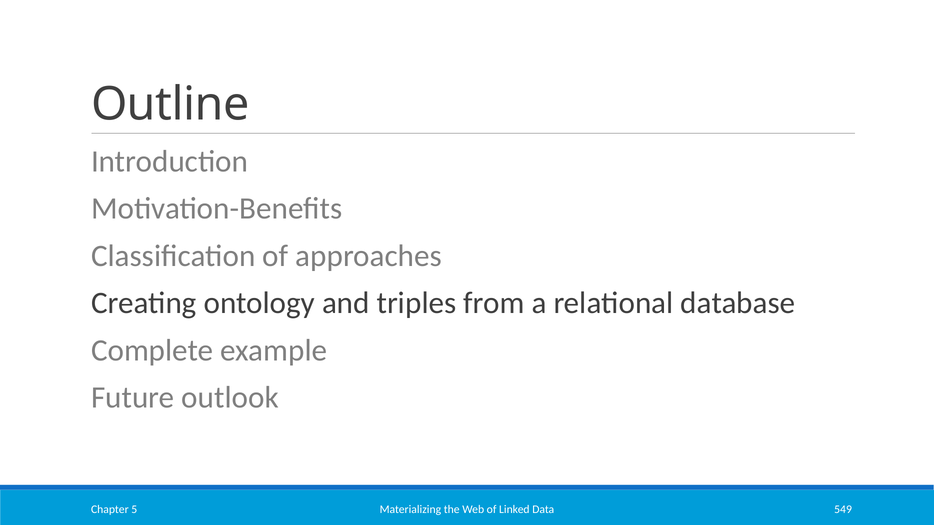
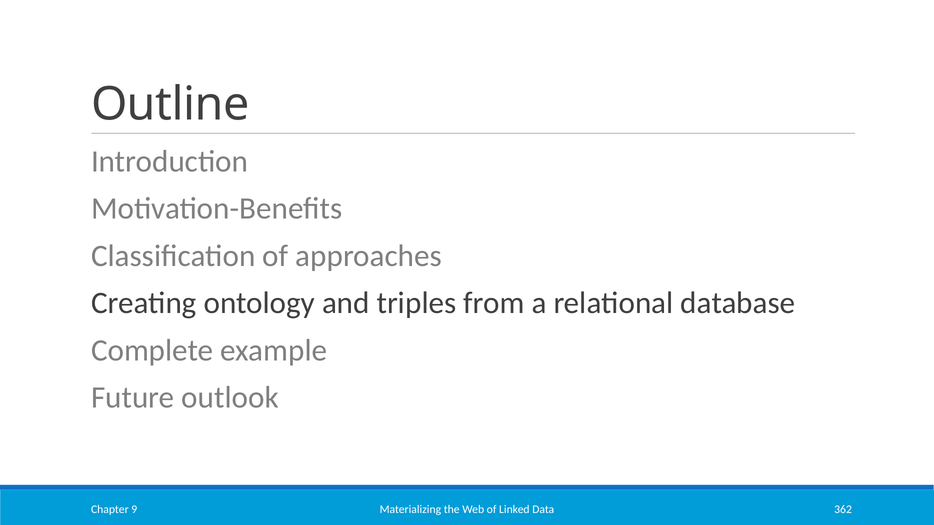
549: 549 -> 362 (843, 510)
5: 5 -> 9 (134, 510)
